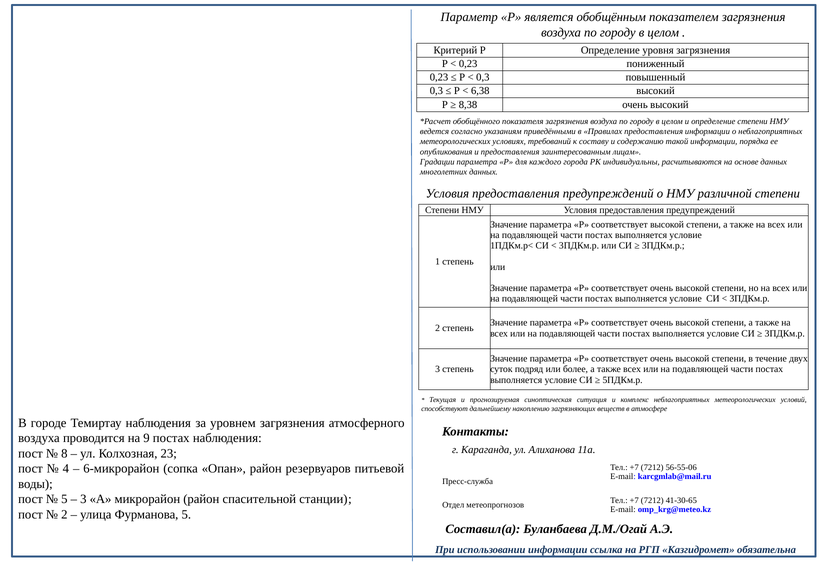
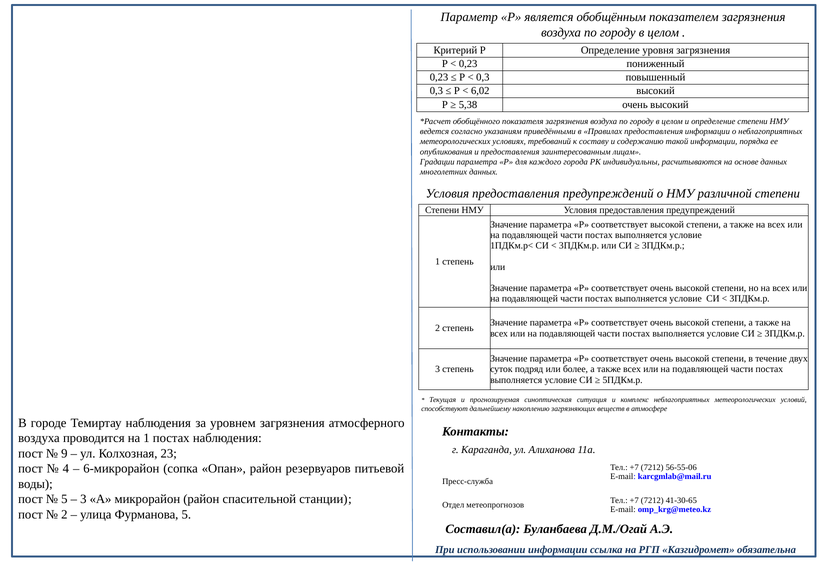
6,38: 6,38 -> 6,02 (480, 91)
8,38: 8,38 -> 5,38 (468, 105)
на 9: 9 -> 1 (147, 438)
8: 8 -> 9 (64, 454)
